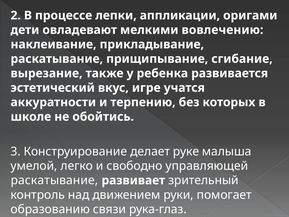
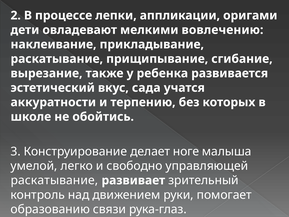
игре: игре -> сада (146, 88)
руке: руке -> ноге (186, 151)
